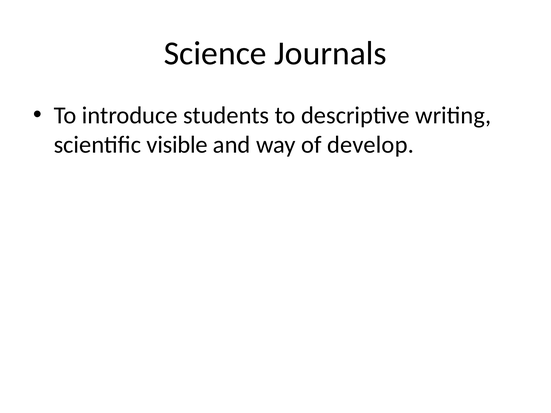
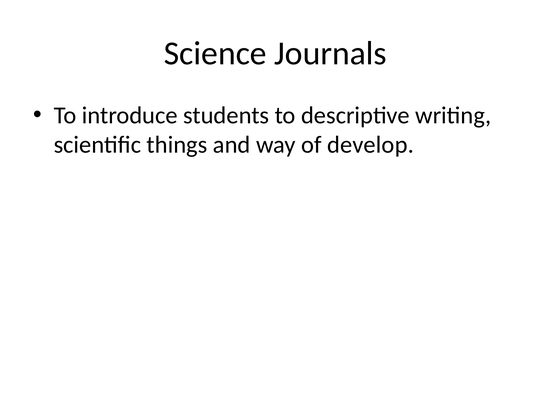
visible: visible -> things (177, 145)
